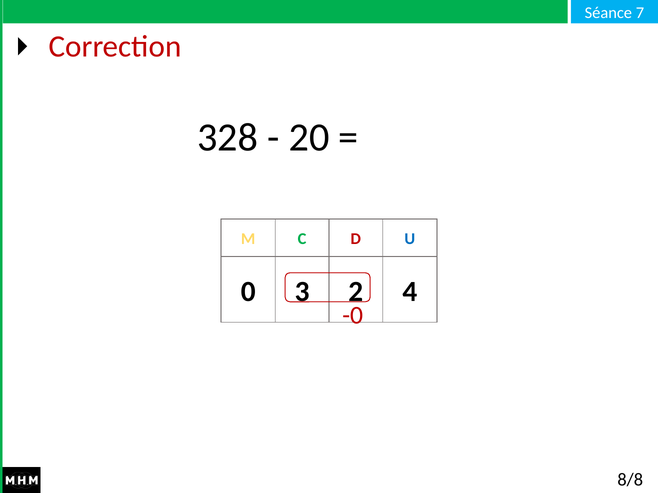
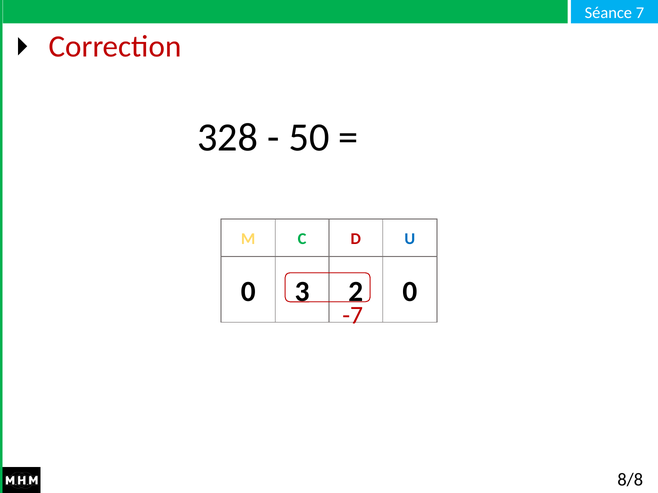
20: 20 -> 50 (309, 138)
2 4: 4 -> 0 (410, 292)
-0: -0 -> -7 (353, 316)
